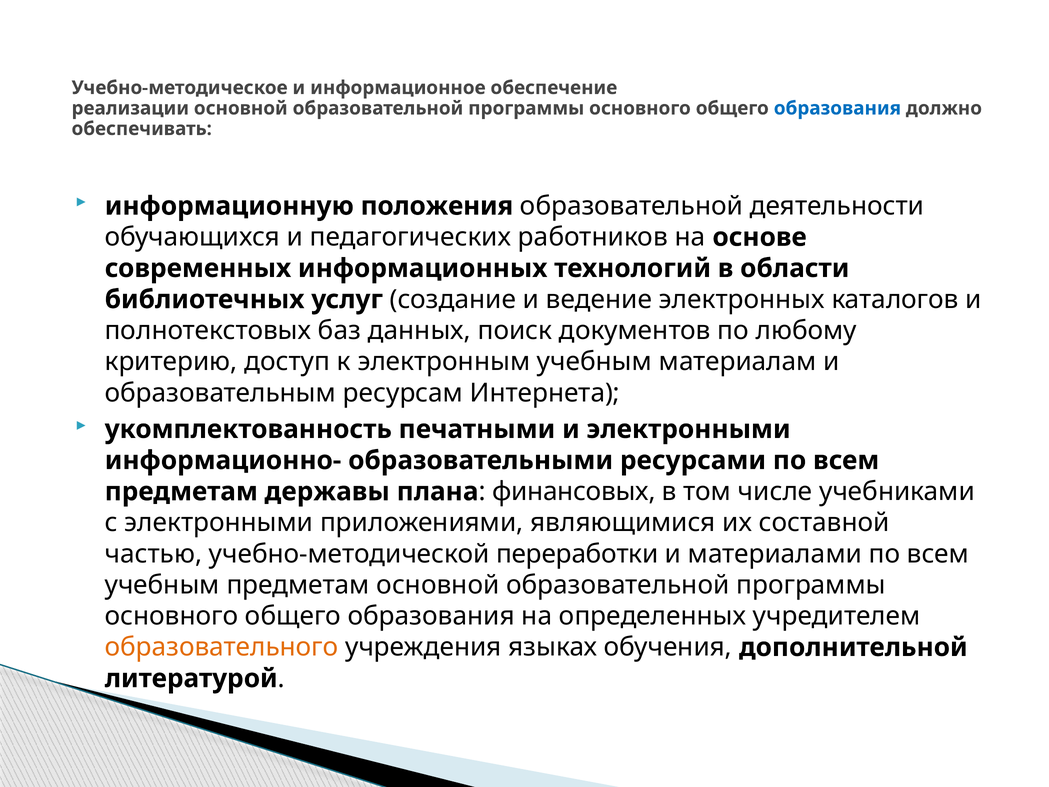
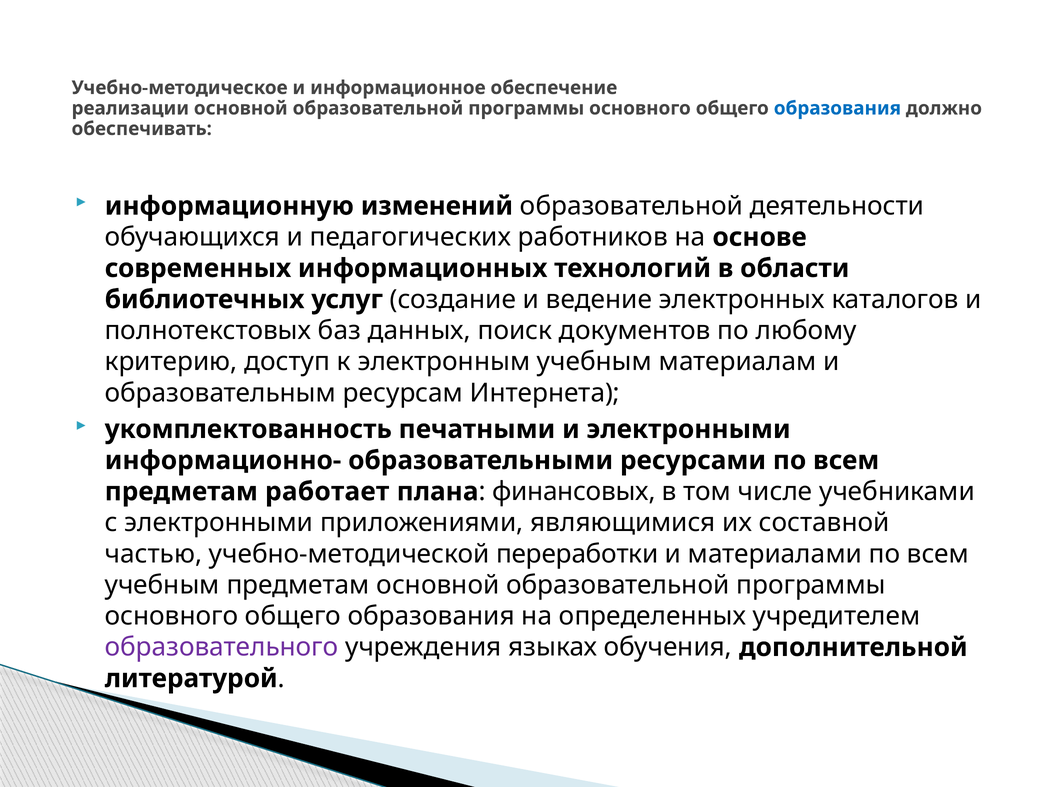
положения: положения -> изменений (437, 206)
державы: державы -> работает (327, 491)
образовательного colour: orange -> purple (222, 647)
